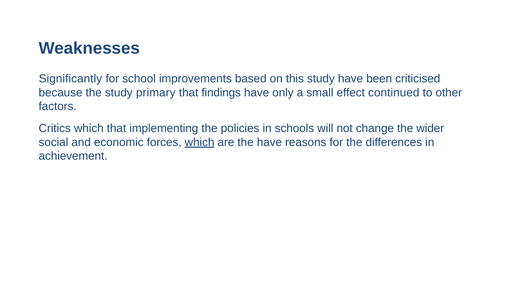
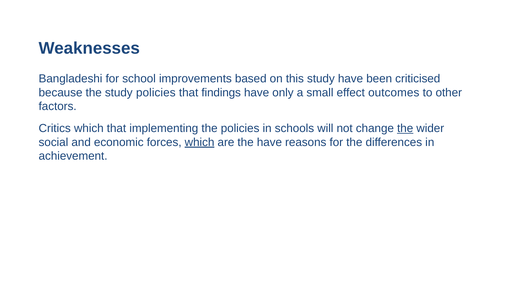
Significantly: Significantly -> Bangladeshi (71, 79)
study primary: primary -> policies (156, 93)
continued: continued -> outcomes (394, 93)
the underline: none -> present (405, 128)
